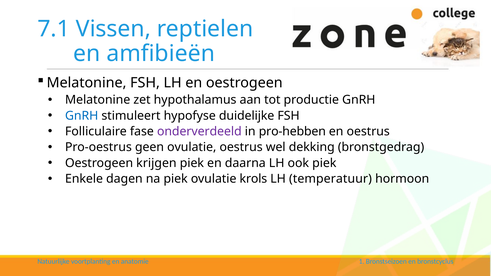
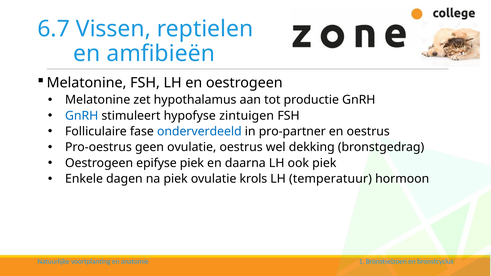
7.1: 7.1 -> 6.7 (54, 29)
duidelijke: duidelijke -> zintuigen (247, 116)
onderverdeeld colour: purple -> blue (199, 132)
pro-hebben: pro-hebben -> pro-partner (292, 132)
krijgen: krijgen -> epifyse (156, 163)
